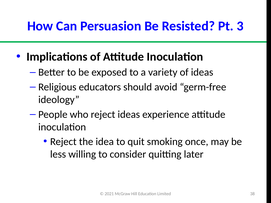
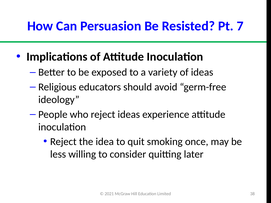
3: 3 -> 7 (240, 26)
